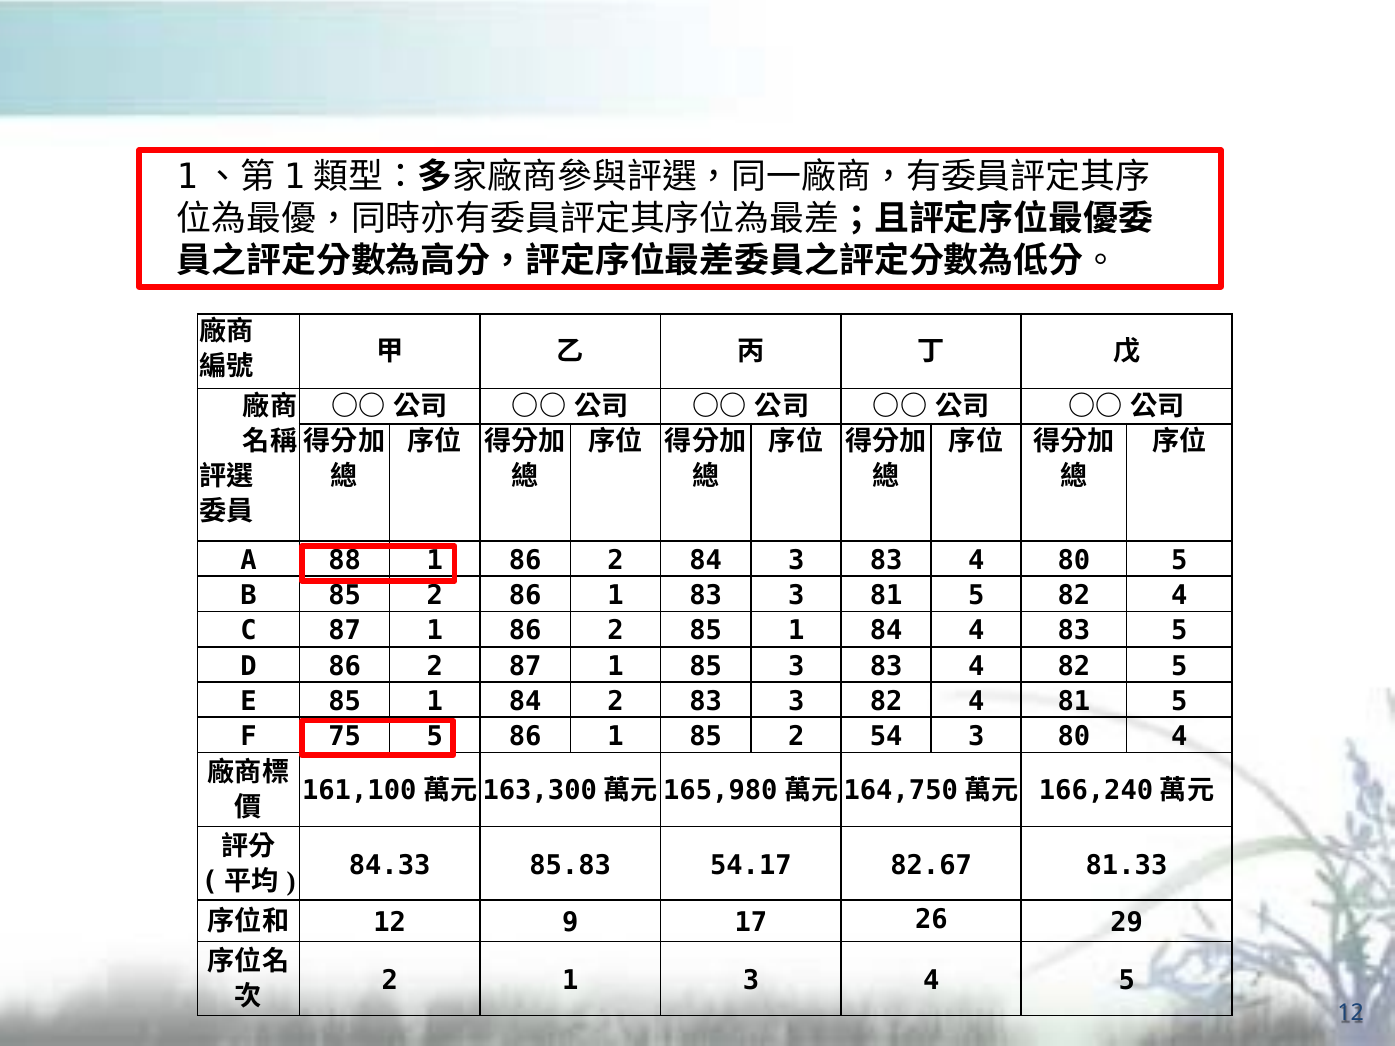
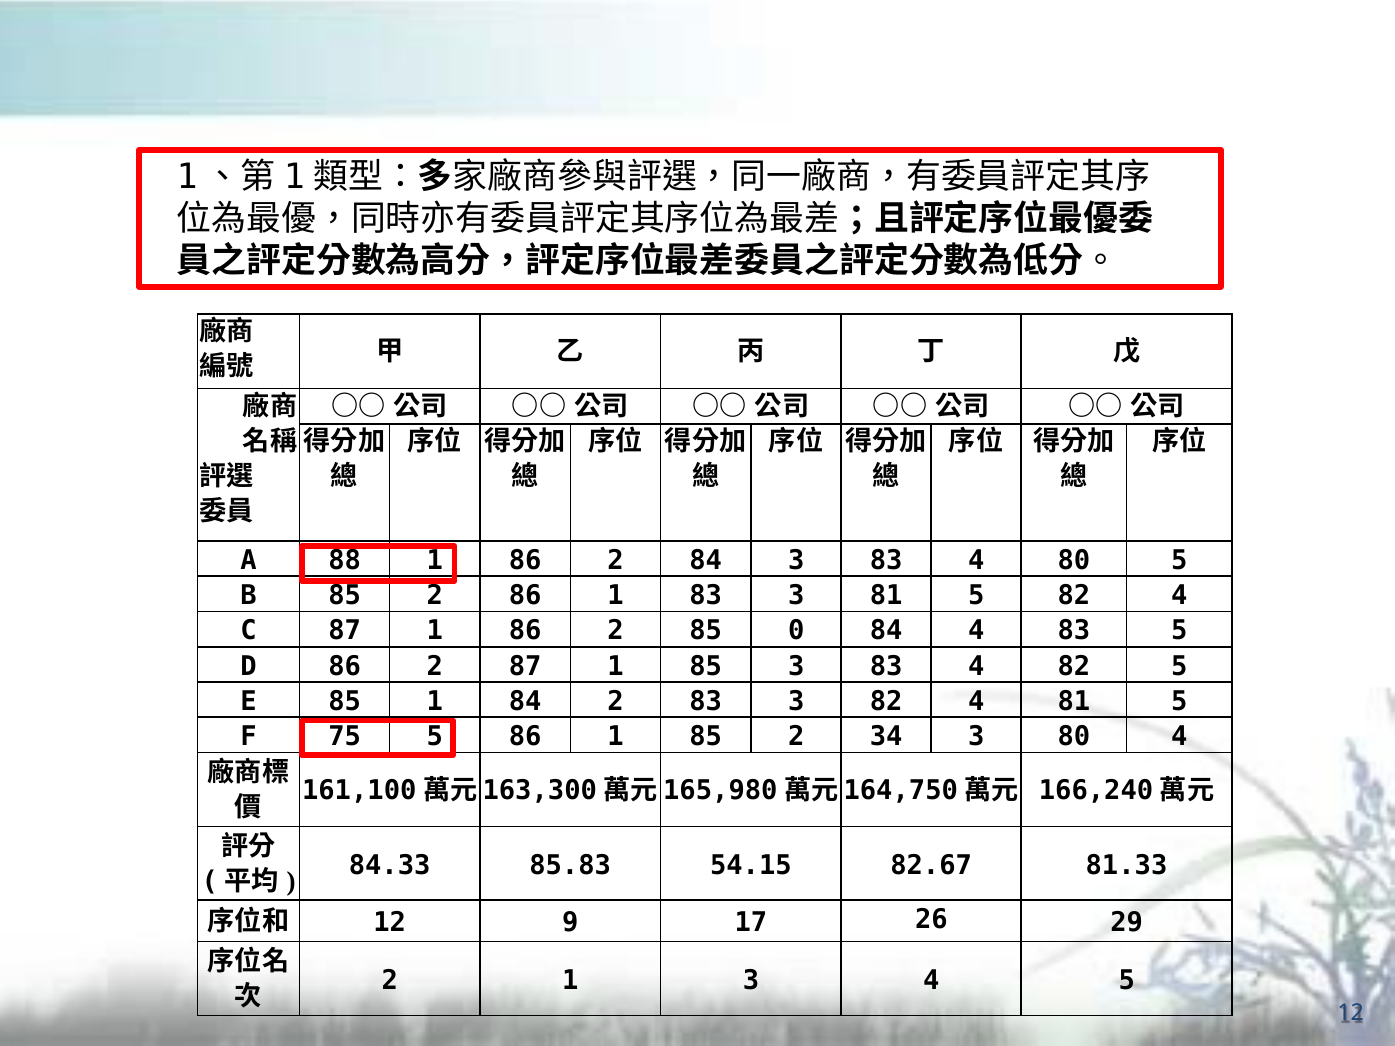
2 85 1: 1 -> 0 (796, 631)
54: 54 -> 34 (886, 737)
54.17: 54.17 -> 54.15 (751, 866)
